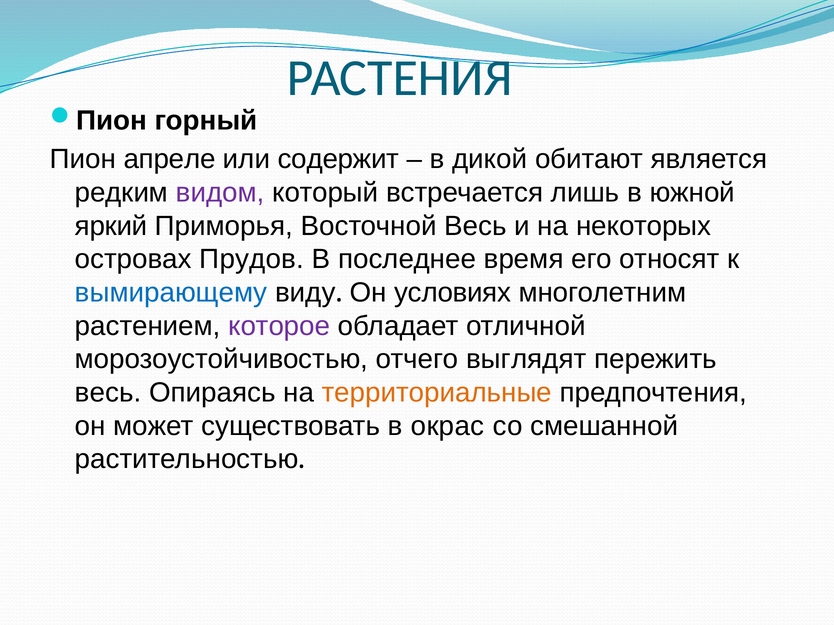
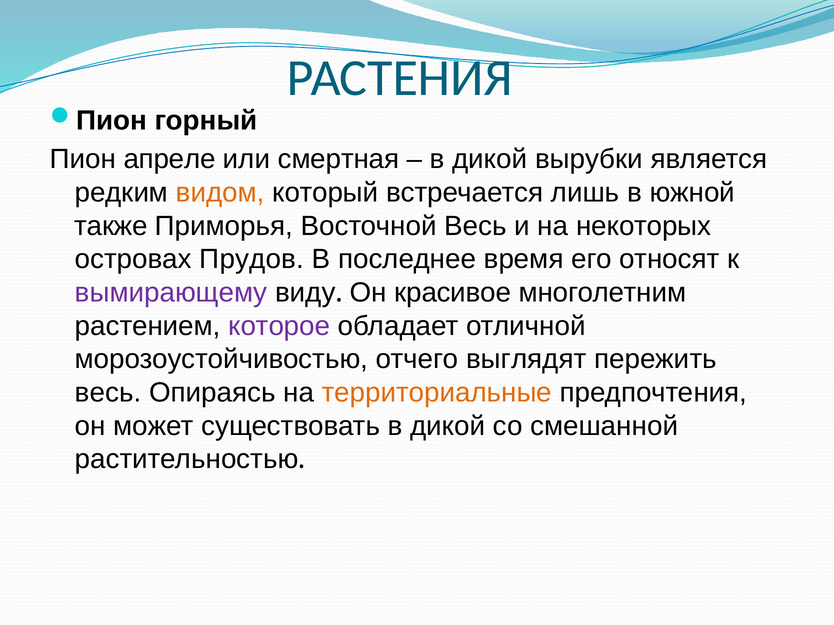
содержит: содержит -> смертная (338, 159)
обитают: обитают -> вырубки (589, 159)
видом colour: purple -> orange (220, 193)
яркий: яркий -> также (111, 226)
вымирающему colour: blue -> purple (171, 293)
условиях: условиях -> красивое (453, 293)
существовать в окрас: окрас -> дикой (448, 426)
